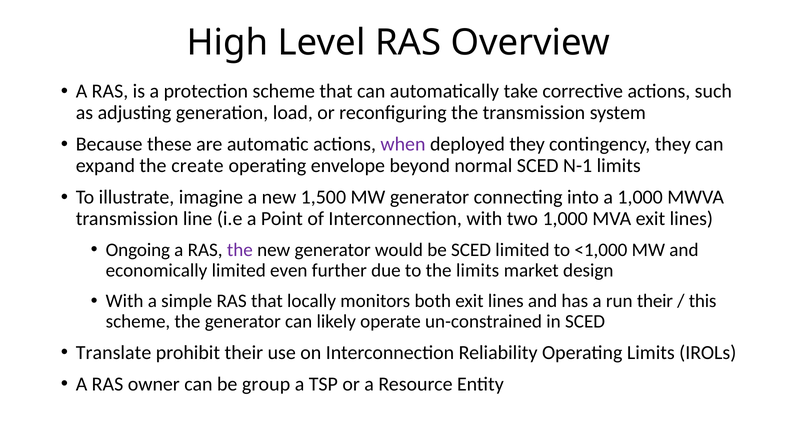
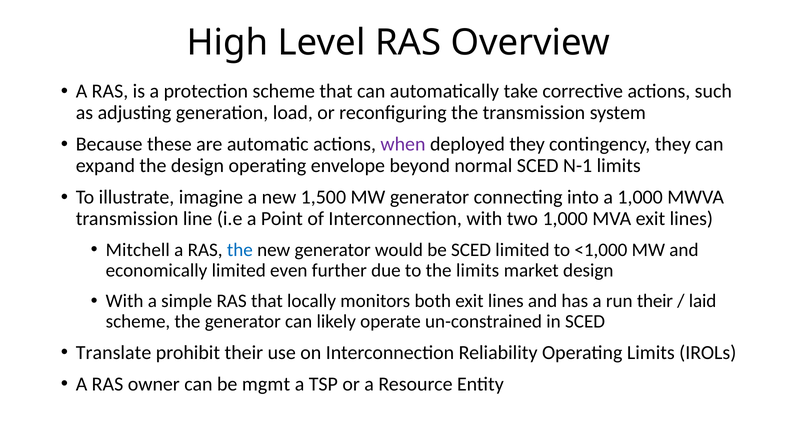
the create: create -> design (197, 166)
Ongoing: Ongoing -> Mitchell (138, 250)
the colour: purple -> blue (240, 250)
this: this -> laid (703, 301)
group: group -> mgmt (266, 384)
